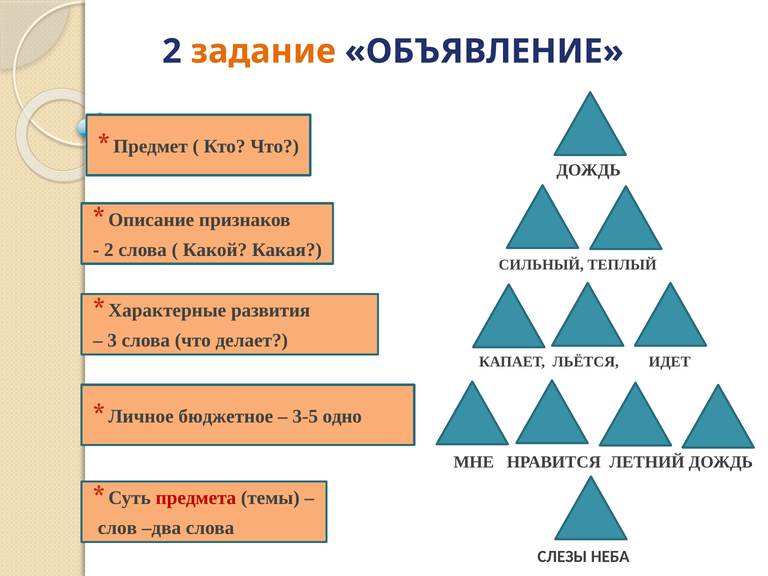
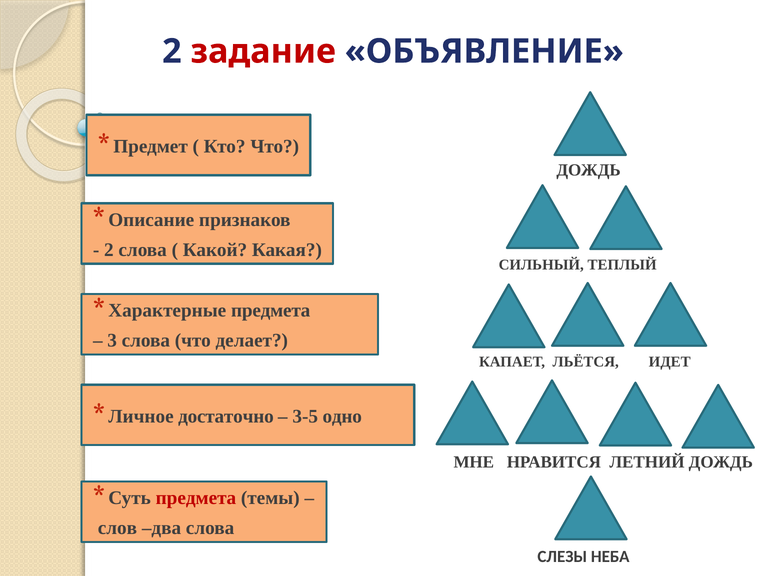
задание colour: orange -> red (263, 51)
развития: развития -> предмета (271, 311)
бюджетное: бюджетное -> достаточно (226, 416)
